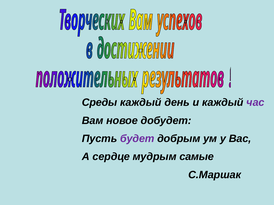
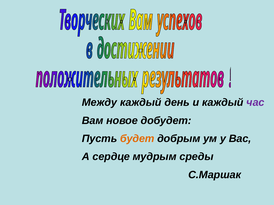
Среды: Среды -> Между (99, 103)
будет colour: purple -> orange (137, 139)
самые: самые -> среды (197, 157)
